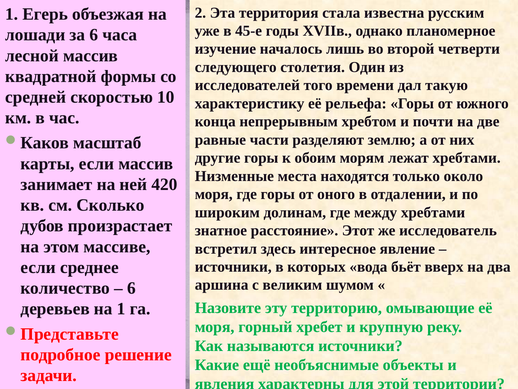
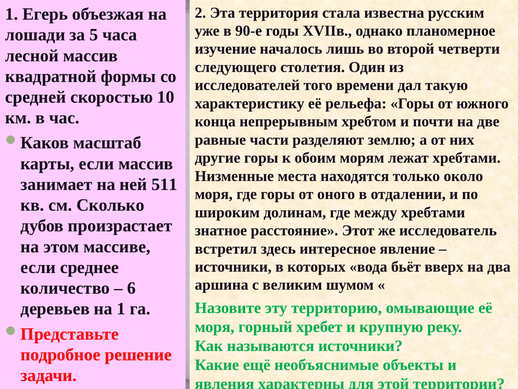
45-е: 45-е -> 90-е (249, 31)
за 6: 6 -> 5 (94, 35)
420: 420 -> 511 (165, 184)
